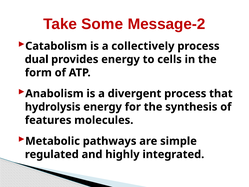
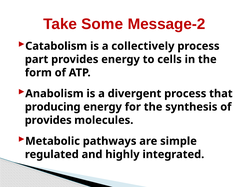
dual: dual -> part (37, 59)
hydrolysis: hydrolysis -> producing (53, 107)
features: features -> provides (48, 120)
